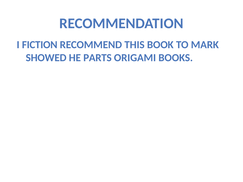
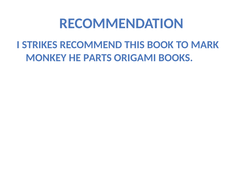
FICTION: FICTION -> STRIKES (40, 45)
SHOWED: SHOWED -> MONKEY (46, 58)
